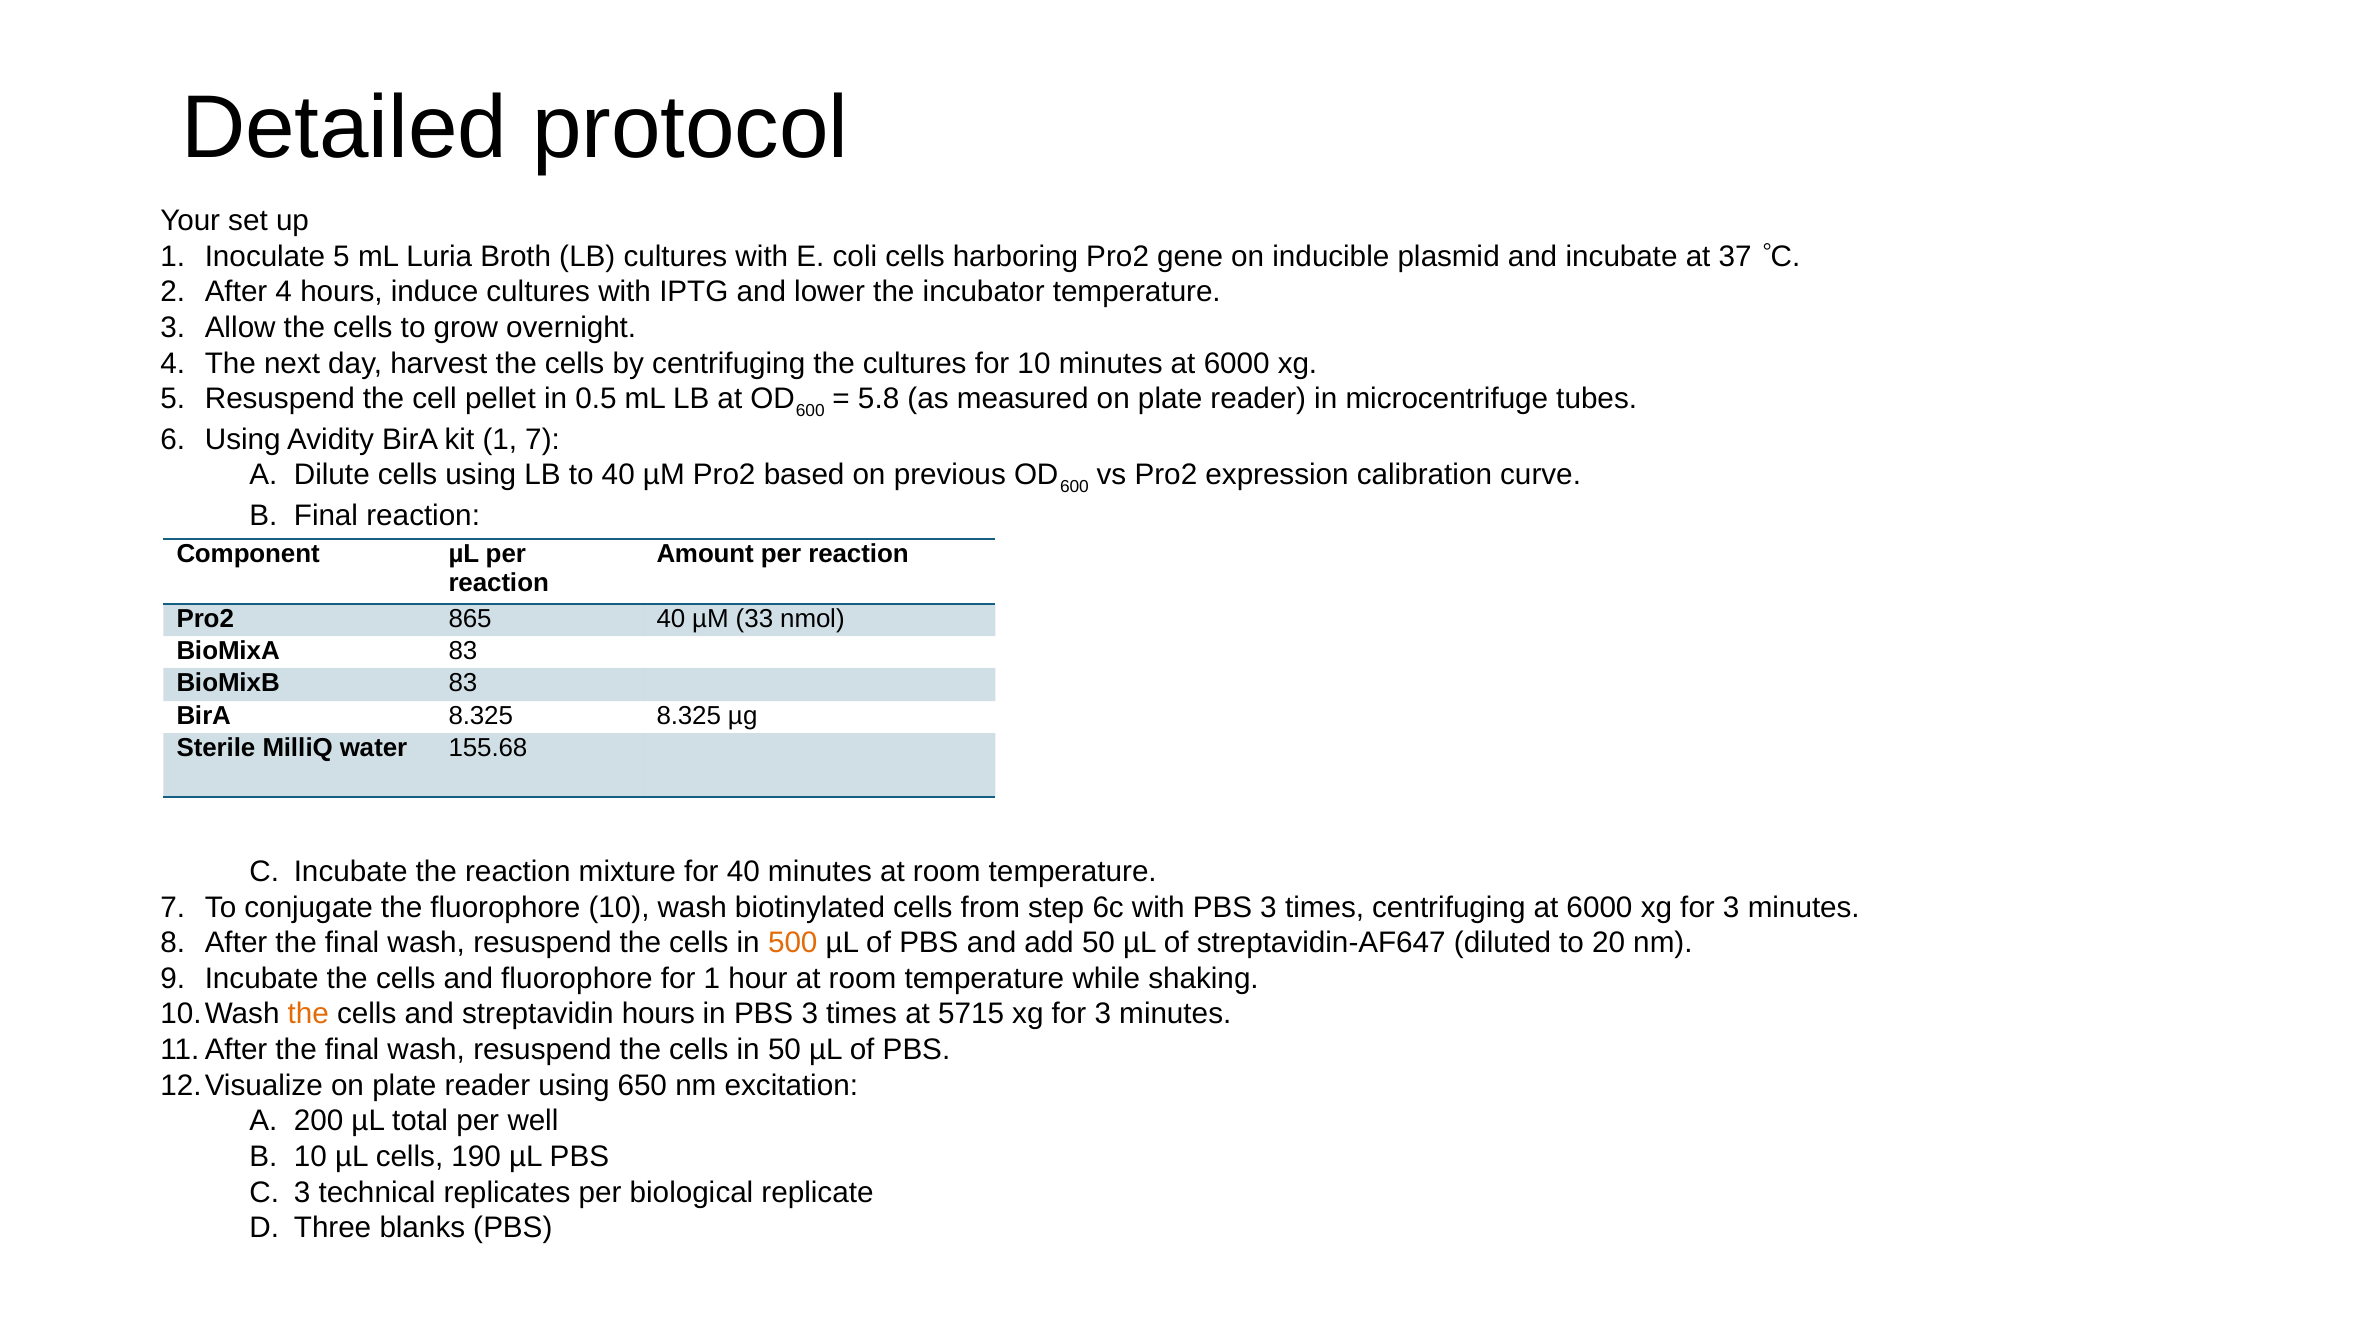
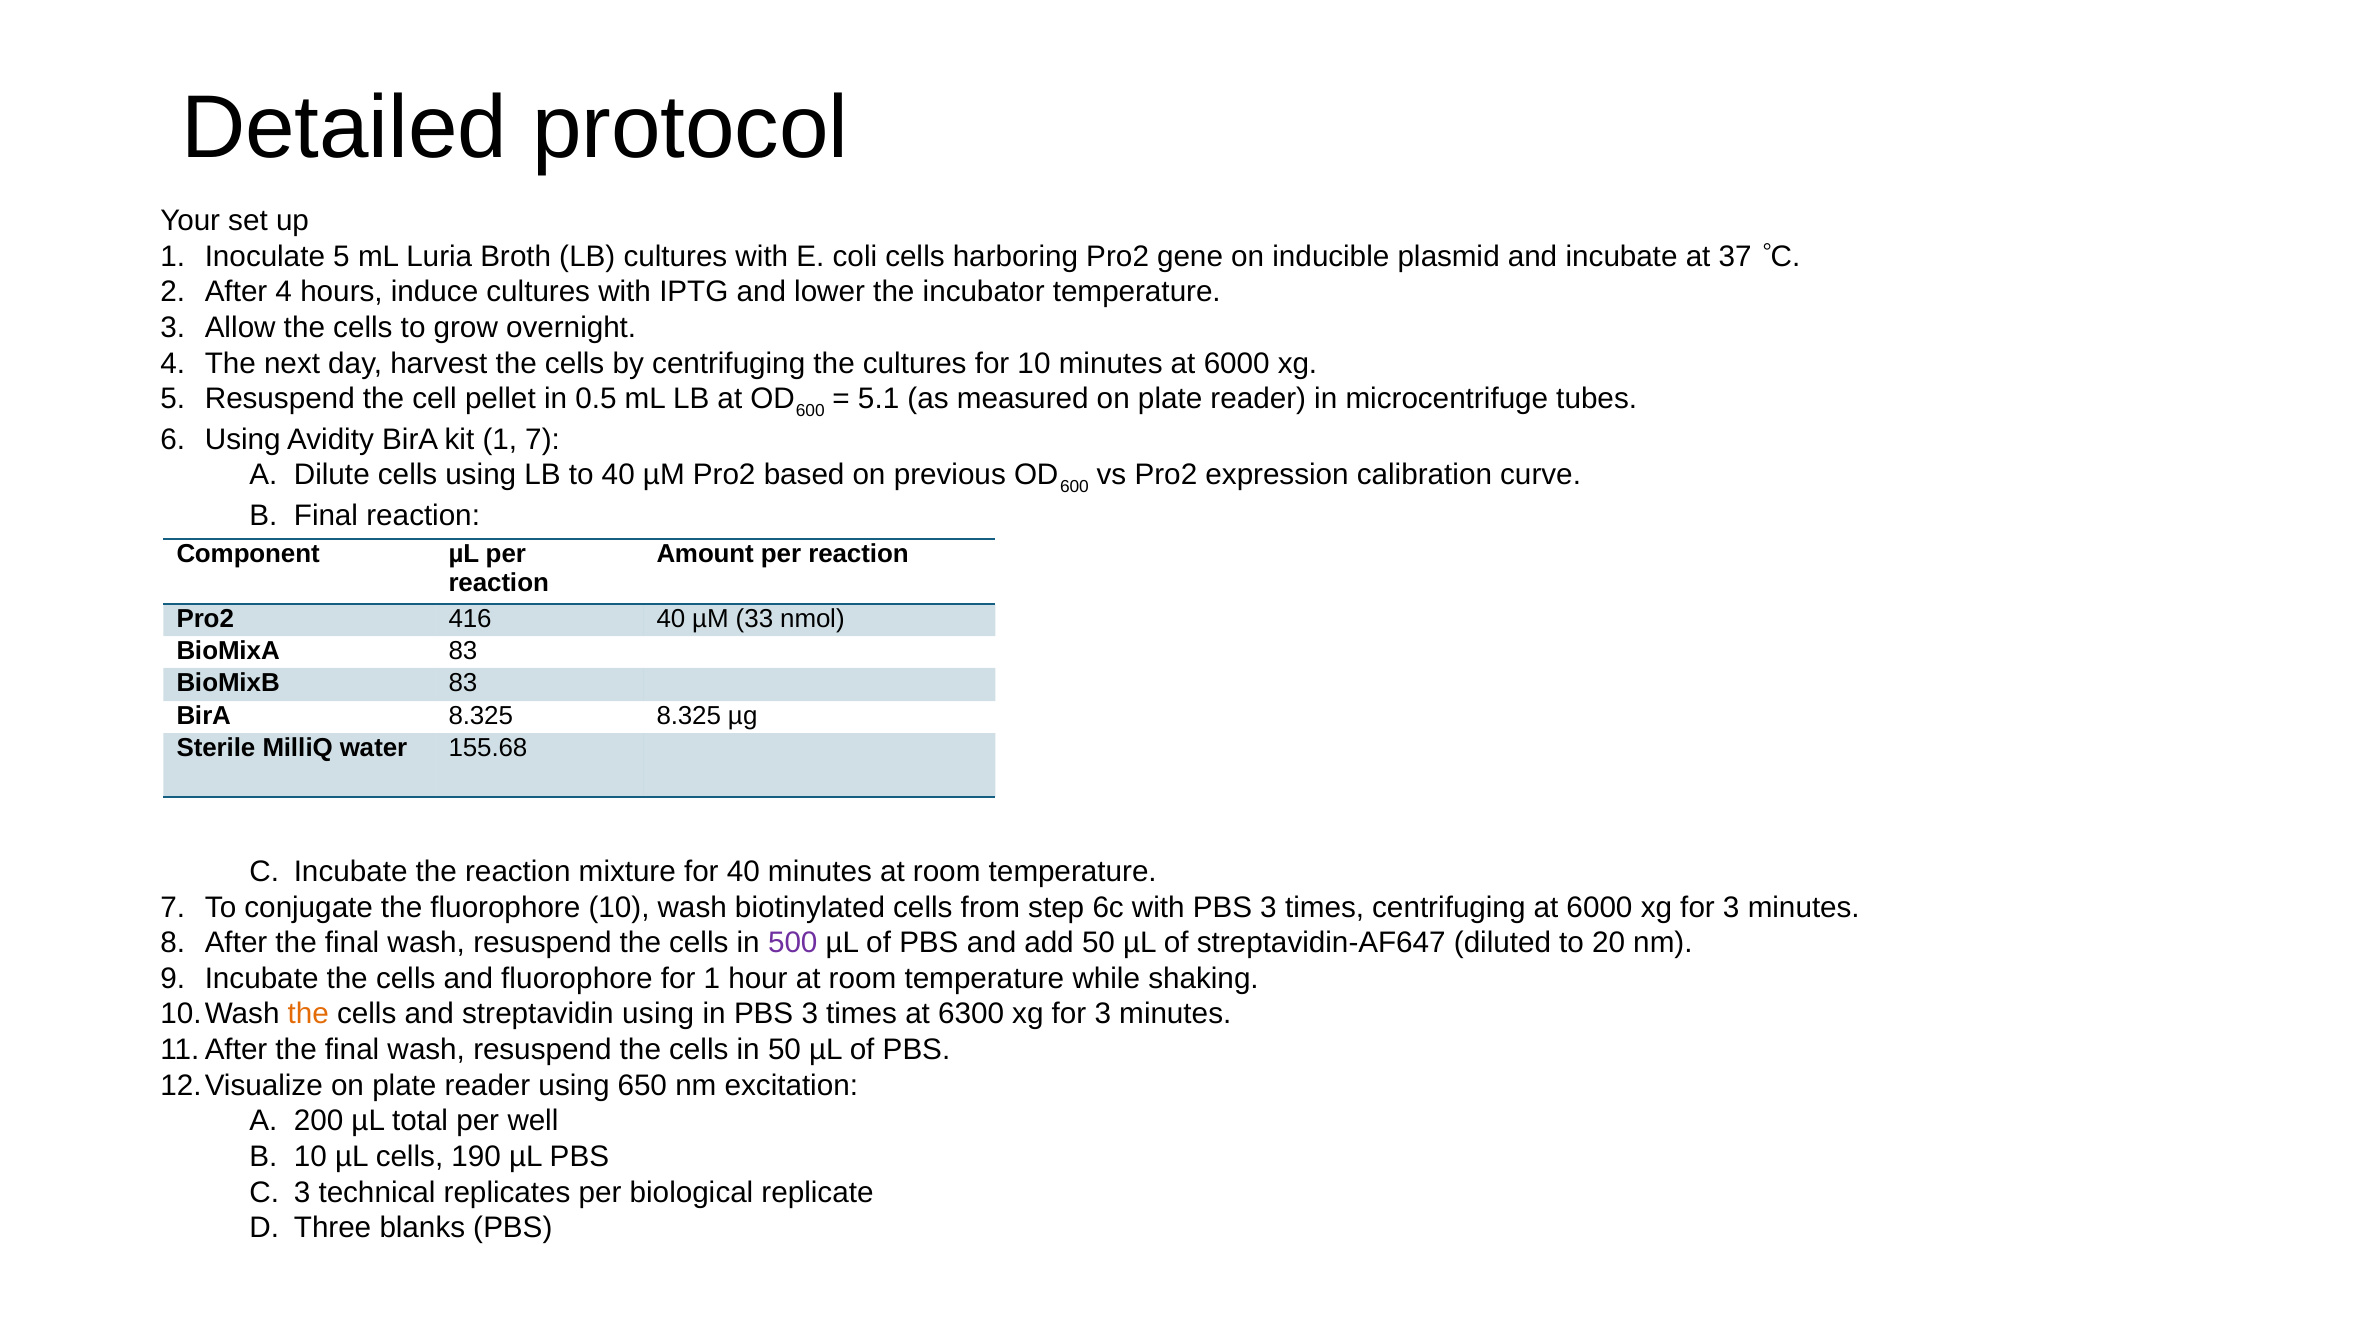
5.8: 5.8 -> 5.1 (879, 399)
865: 865 -> 416 (470, 619)
500 colour: orange -> purple (793, 943)
streptavidin hours: hours -> using (658, 1014)
5715: 5715 -> 6300 (971, 1014)
